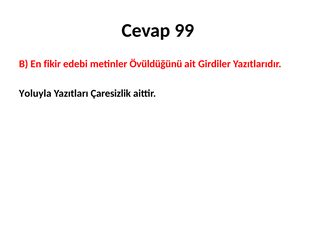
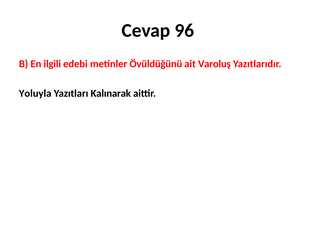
99: 99 -> 96 (184, 31)
fikir: fikir -> ilgili (52, 64)
Girdiler: Girdiler -> Varoluş (214, 64)
Çaresizlik: Çaresizlik -> Kalınarak (111, 93)
